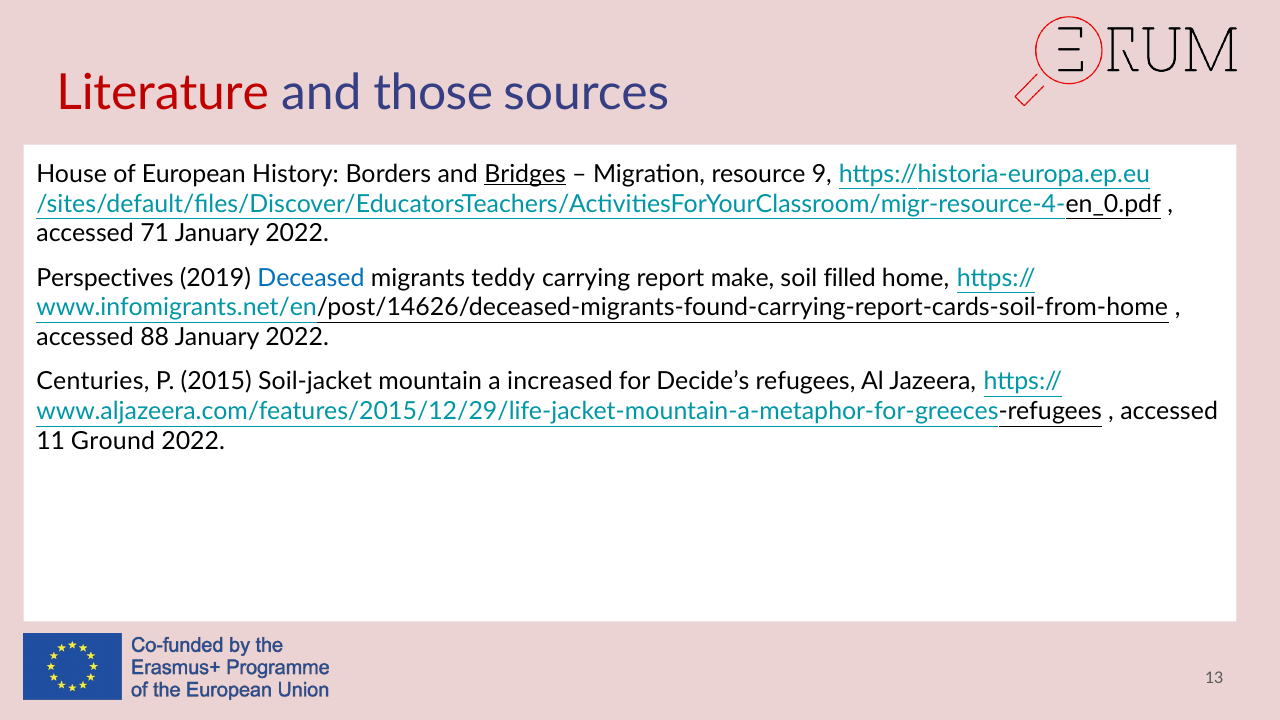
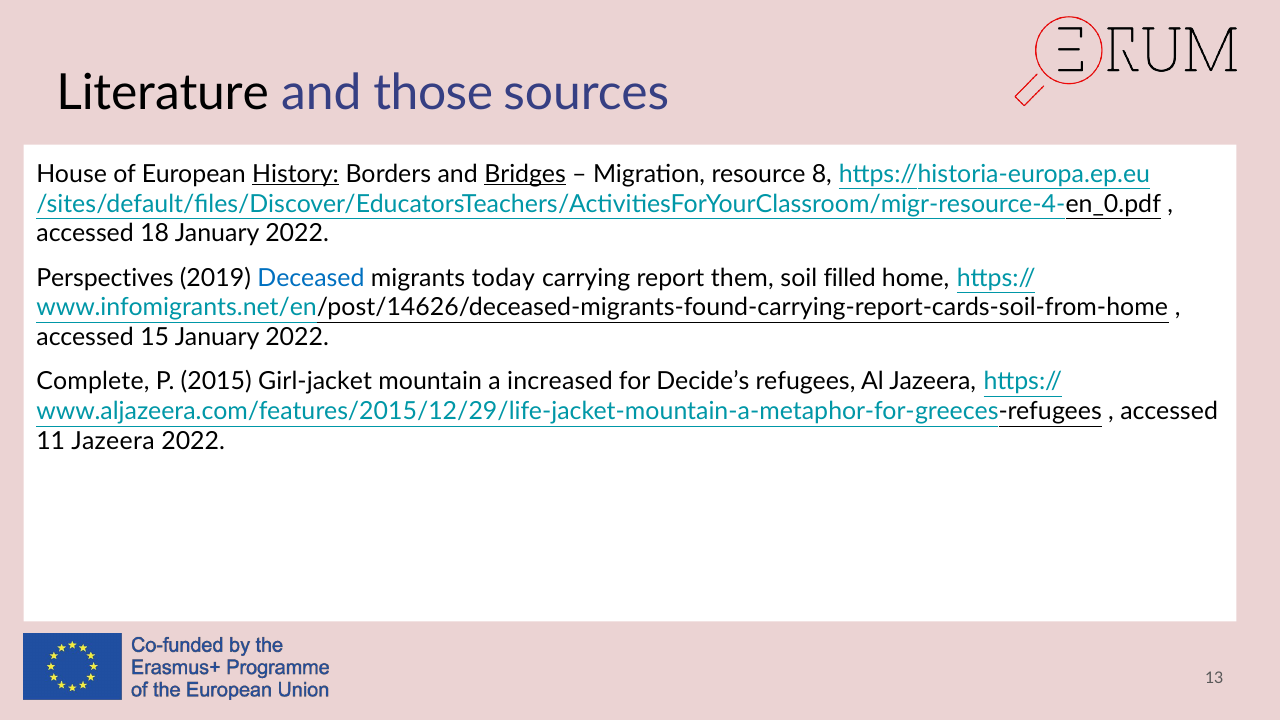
Literature colour: red -> black (163, 93)
History underline: none -> present (295, 174)
9: 9 -> 8 (822, 174)
71: 71 -> 18 (155, 234)
teddy: teddy -> today (503, 278)
make: make -> them (742, 278)
88: 88 -> 15 (155, 338)
Centuries: Centuries -> Complete (93, 382)
Soil-jacket: Soil-jacket -> Girl-jacket (315, 382)
11 Ground: Ground -> Jazeera (113, 441)
